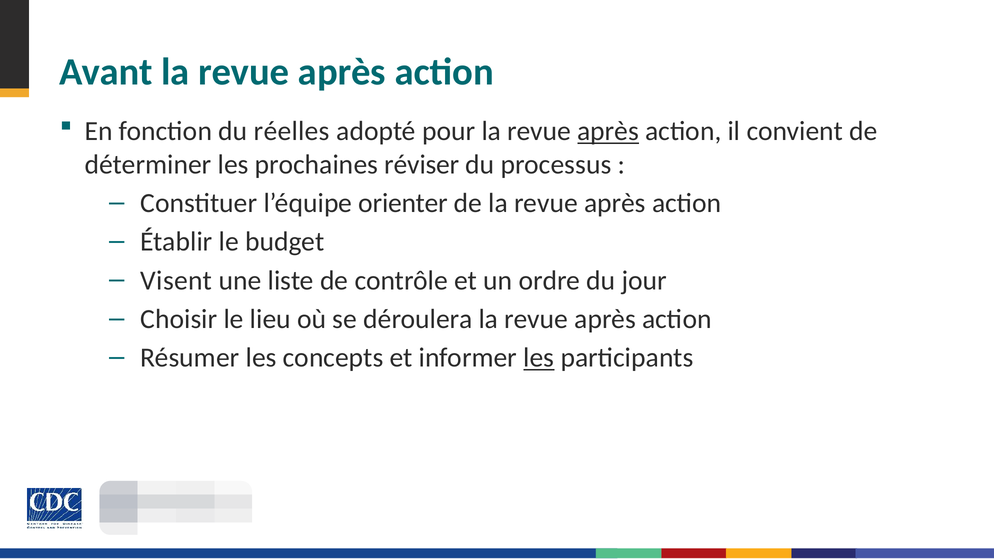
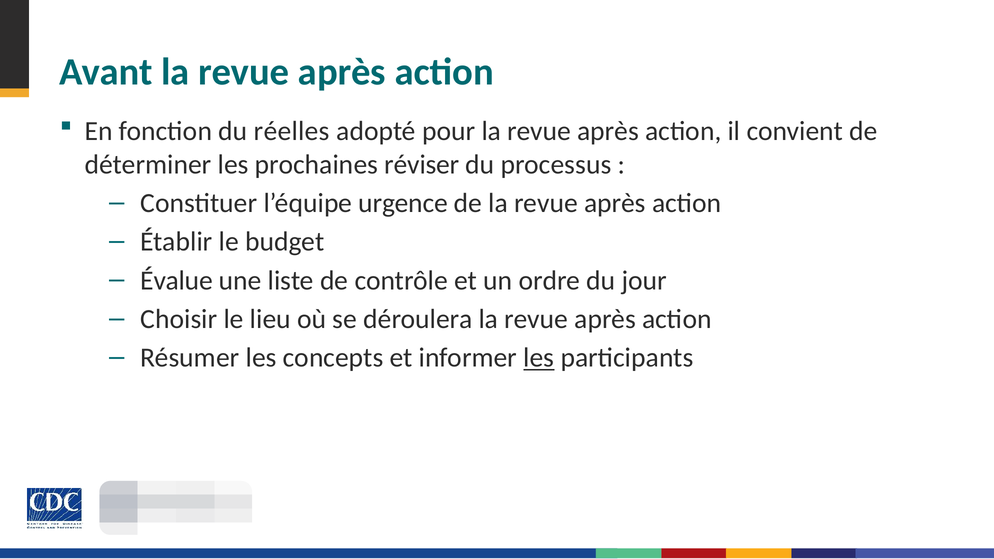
après underline: present -> none (608, 131)
orienter: orienter -> urgence (403, 203)
Visent: Visent -> Évalue (177, 281)
